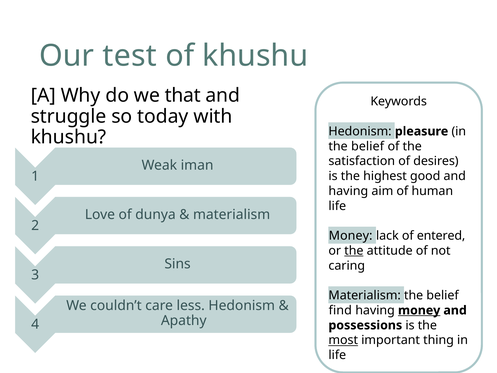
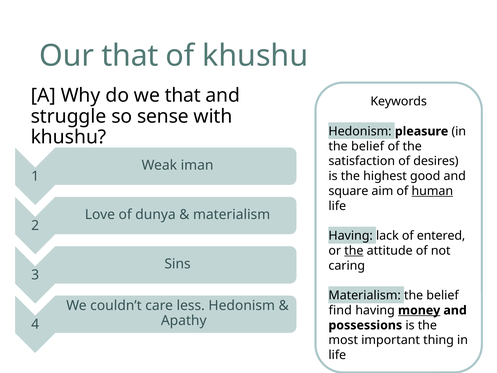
Our test: test -> that (130, 56)
today: today -> sense (163, 116)
having: having -> square (348, 191)
human underline: none -> present (432, 191)
Money: Money -> Having (351, 236)
most underline: present -> none (343, 340)
